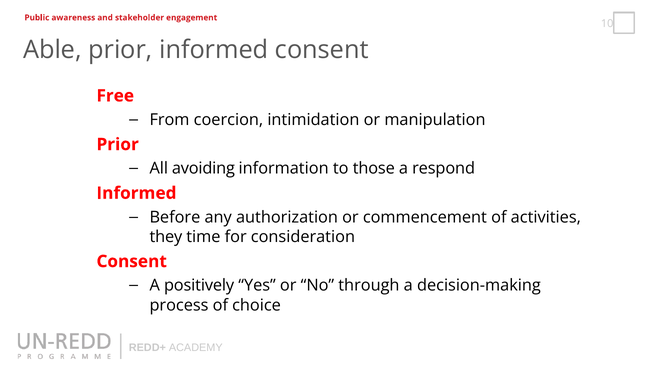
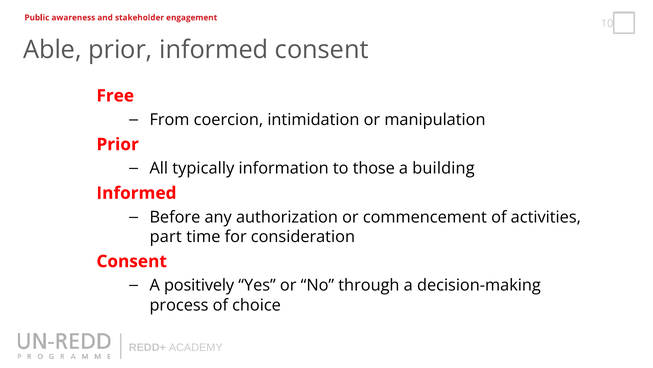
avoiding: avoiding -> typically (203, 168)
respond: respond -> building (443, 168)
they: they -> part (166, 236)
